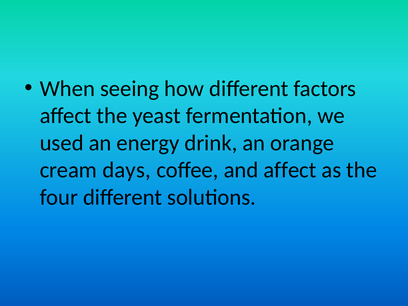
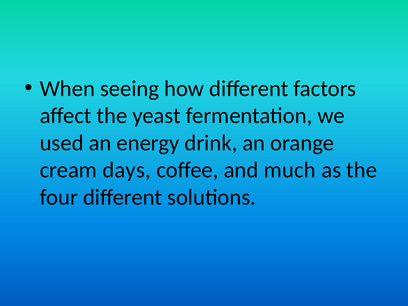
and affect: affect -> much (290, 170)
